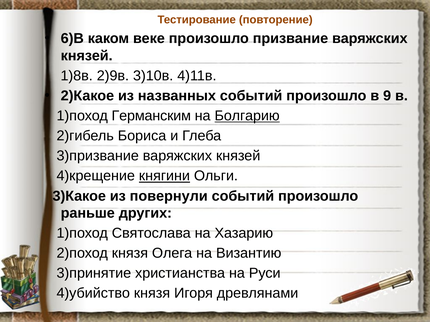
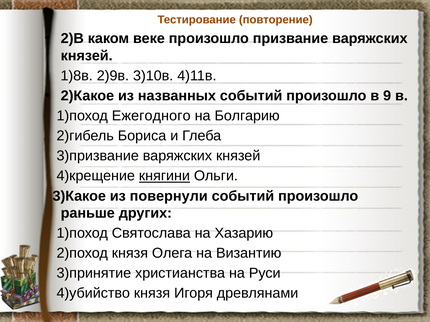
6)В: 6)В -> 2)В (72, 39)
Германским: Германским -> Ежегодного (151, 116)
Болгарию underline: present -> none (247, 116)
